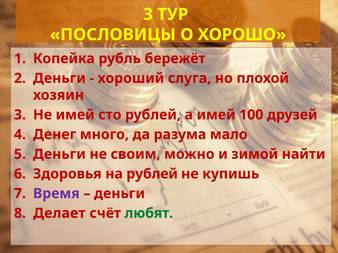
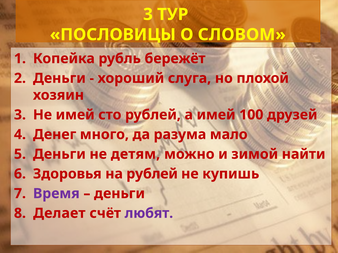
ХОРОШО: ХОРОШО -> СЛОВОМ (242, 35)
своим: своим -> детям (135, 154)
любят colour: green -> purple (149, 214)
